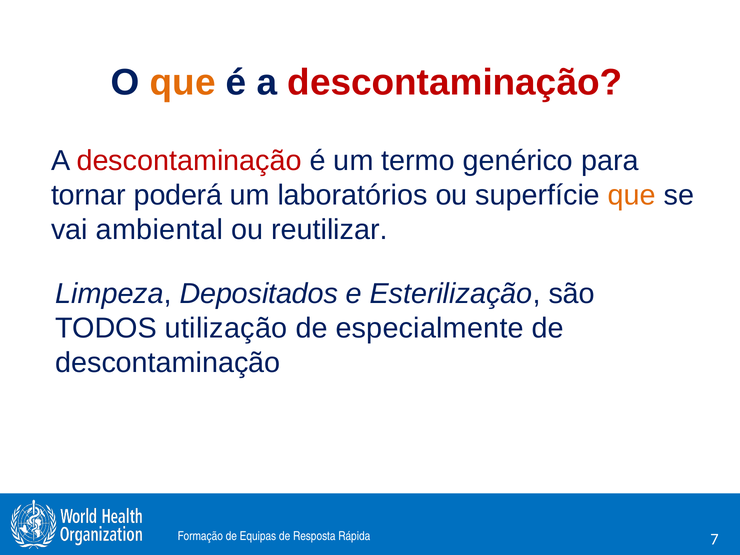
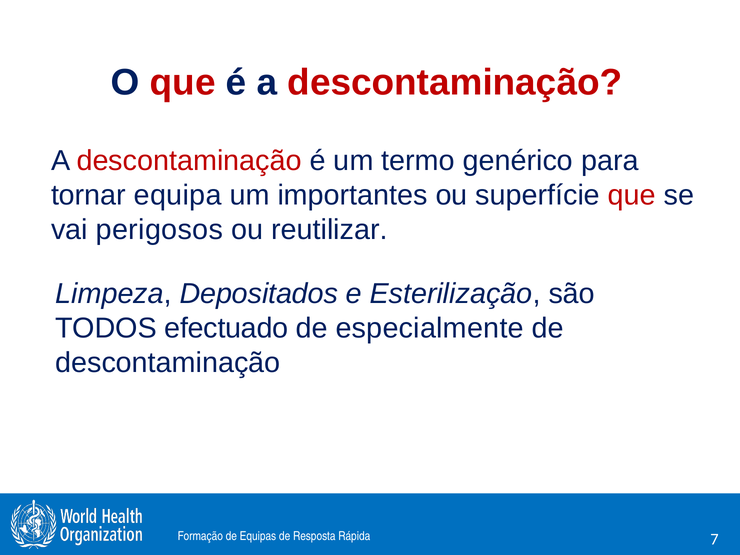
que colour: orange -> red (183, 82)
poderá: poderá -> equipa (178, 195)
laboratórios: laboratórios -> importantes (353, 195)
que colour: orange -> red (632, 195)
ambiental: ambiental -> perigosos (159, 230)
utilização: utilização -> efectuado (226, 328)
